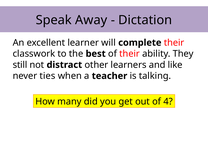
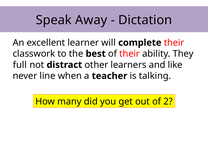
still: still -> full (20, 65)
ties: ties -> line (48, 76)
4: 4 -> 2 (168, 102)
